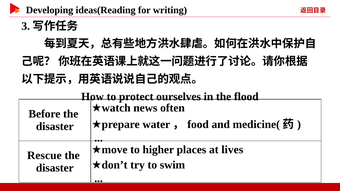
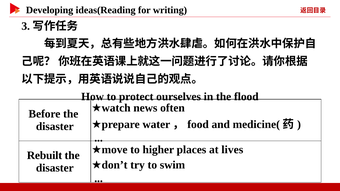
Rescue: Rescue -> Rebuilt (45, 156)
